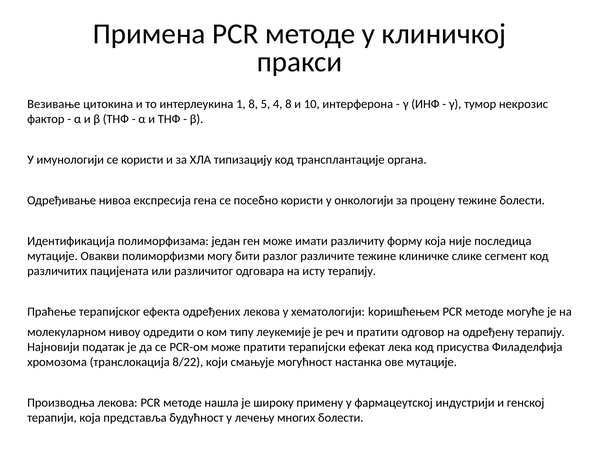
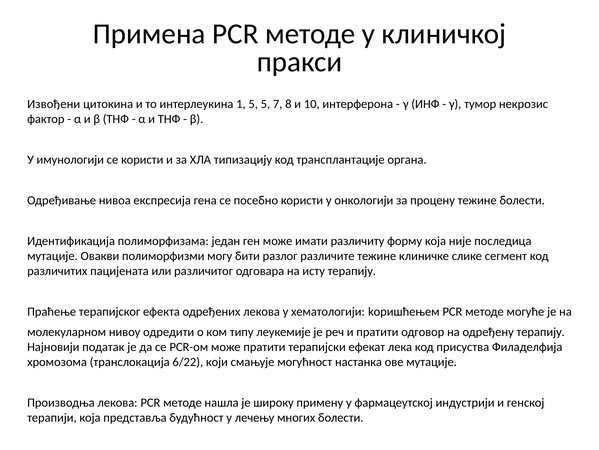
Везивање: Везивање -> Извођени (54, 104)
1 8: 8 -> 5 (253, 104)
4: 4 -> 7 (278, 104)
8/22: 8/22 -> 6/22 (188, 362)
